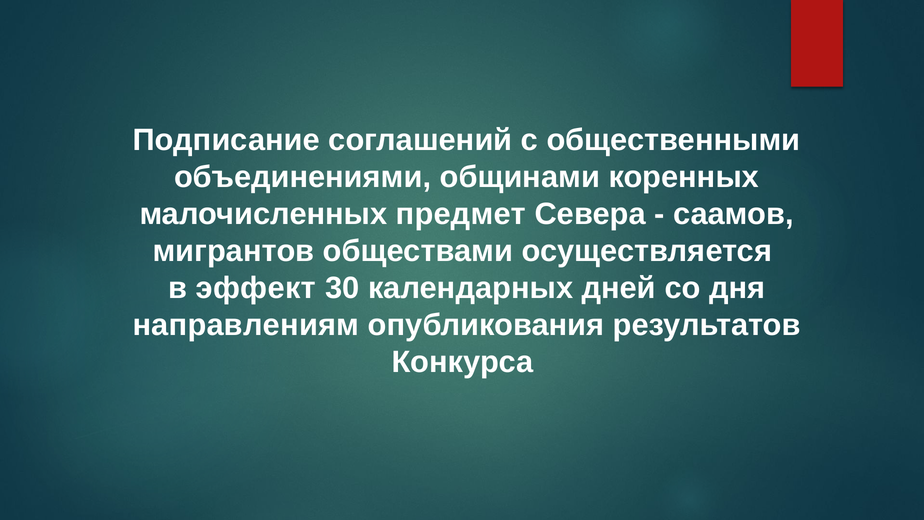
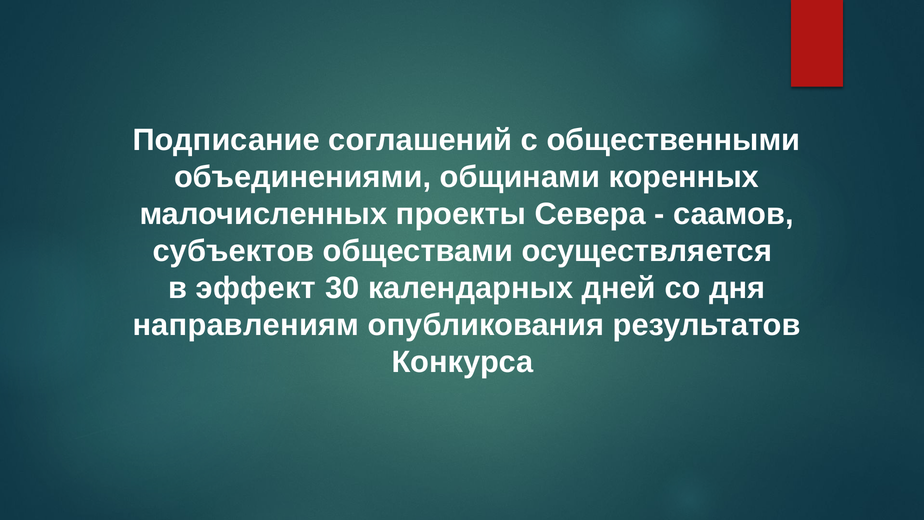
предмет: предмет -> проекты (461, 214)
мигрантов: мигрантов -> субъектов (234, 251)
